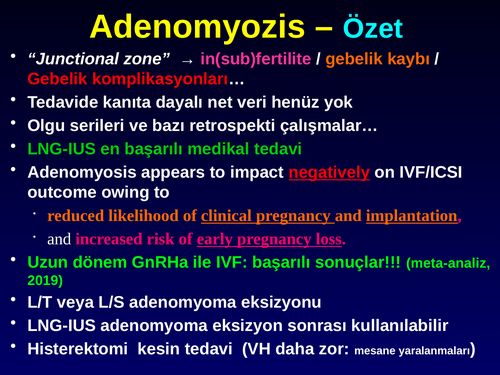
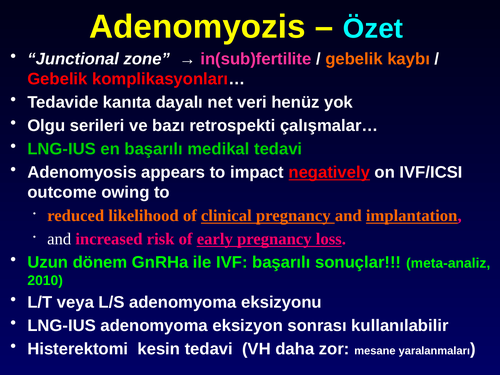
2019: 2019 -> 2010 (45, 281)
